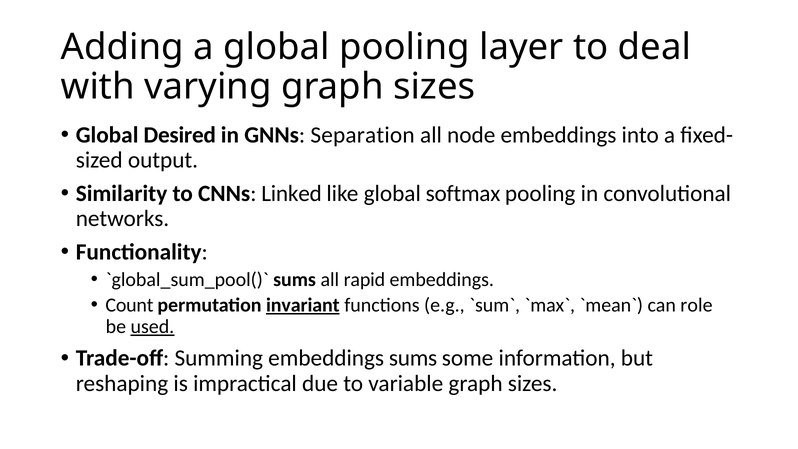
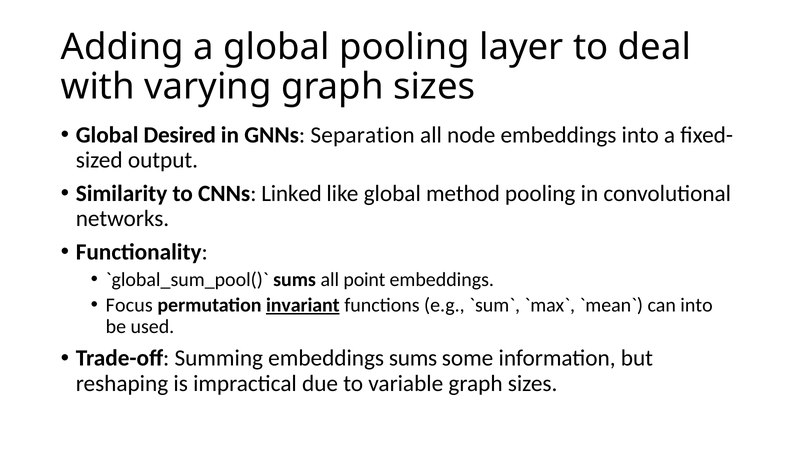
softmax: softmax -> method (463, 193)
rapid: rapid -> point (364, 279)
Count: Count -> Focus (129, 305)
can role: role -> into (697, 305)
used underline: present -> none (152, 327)
